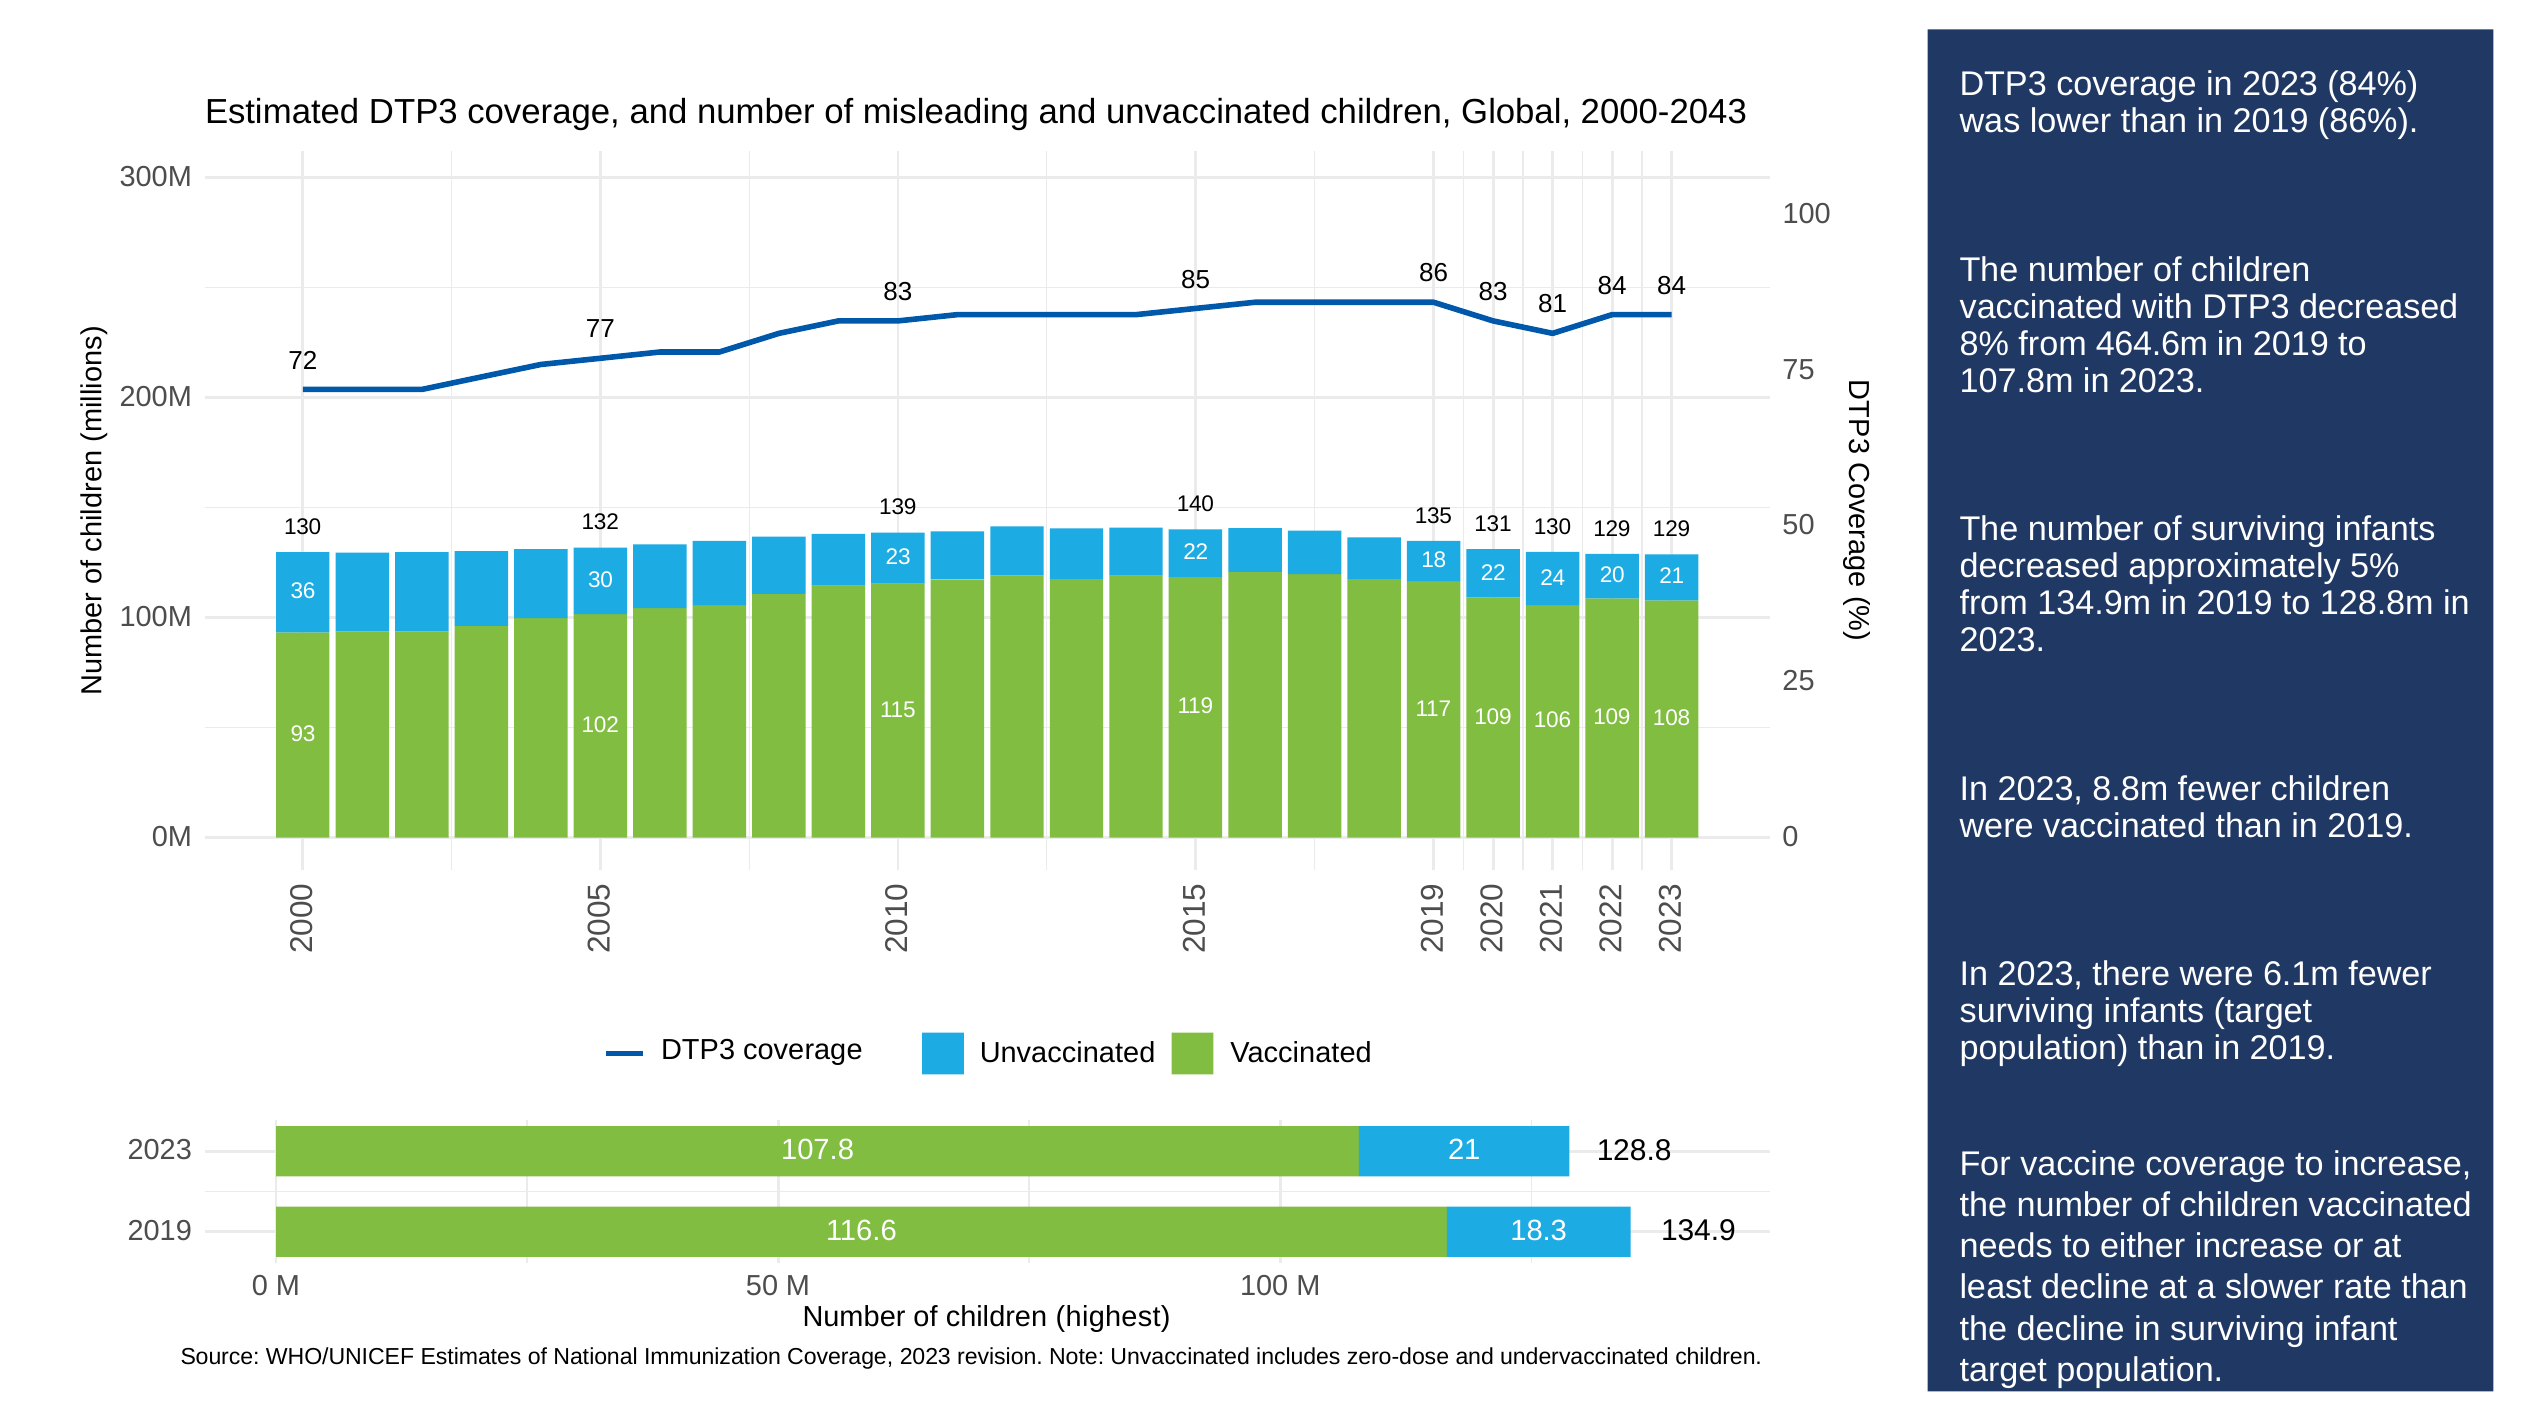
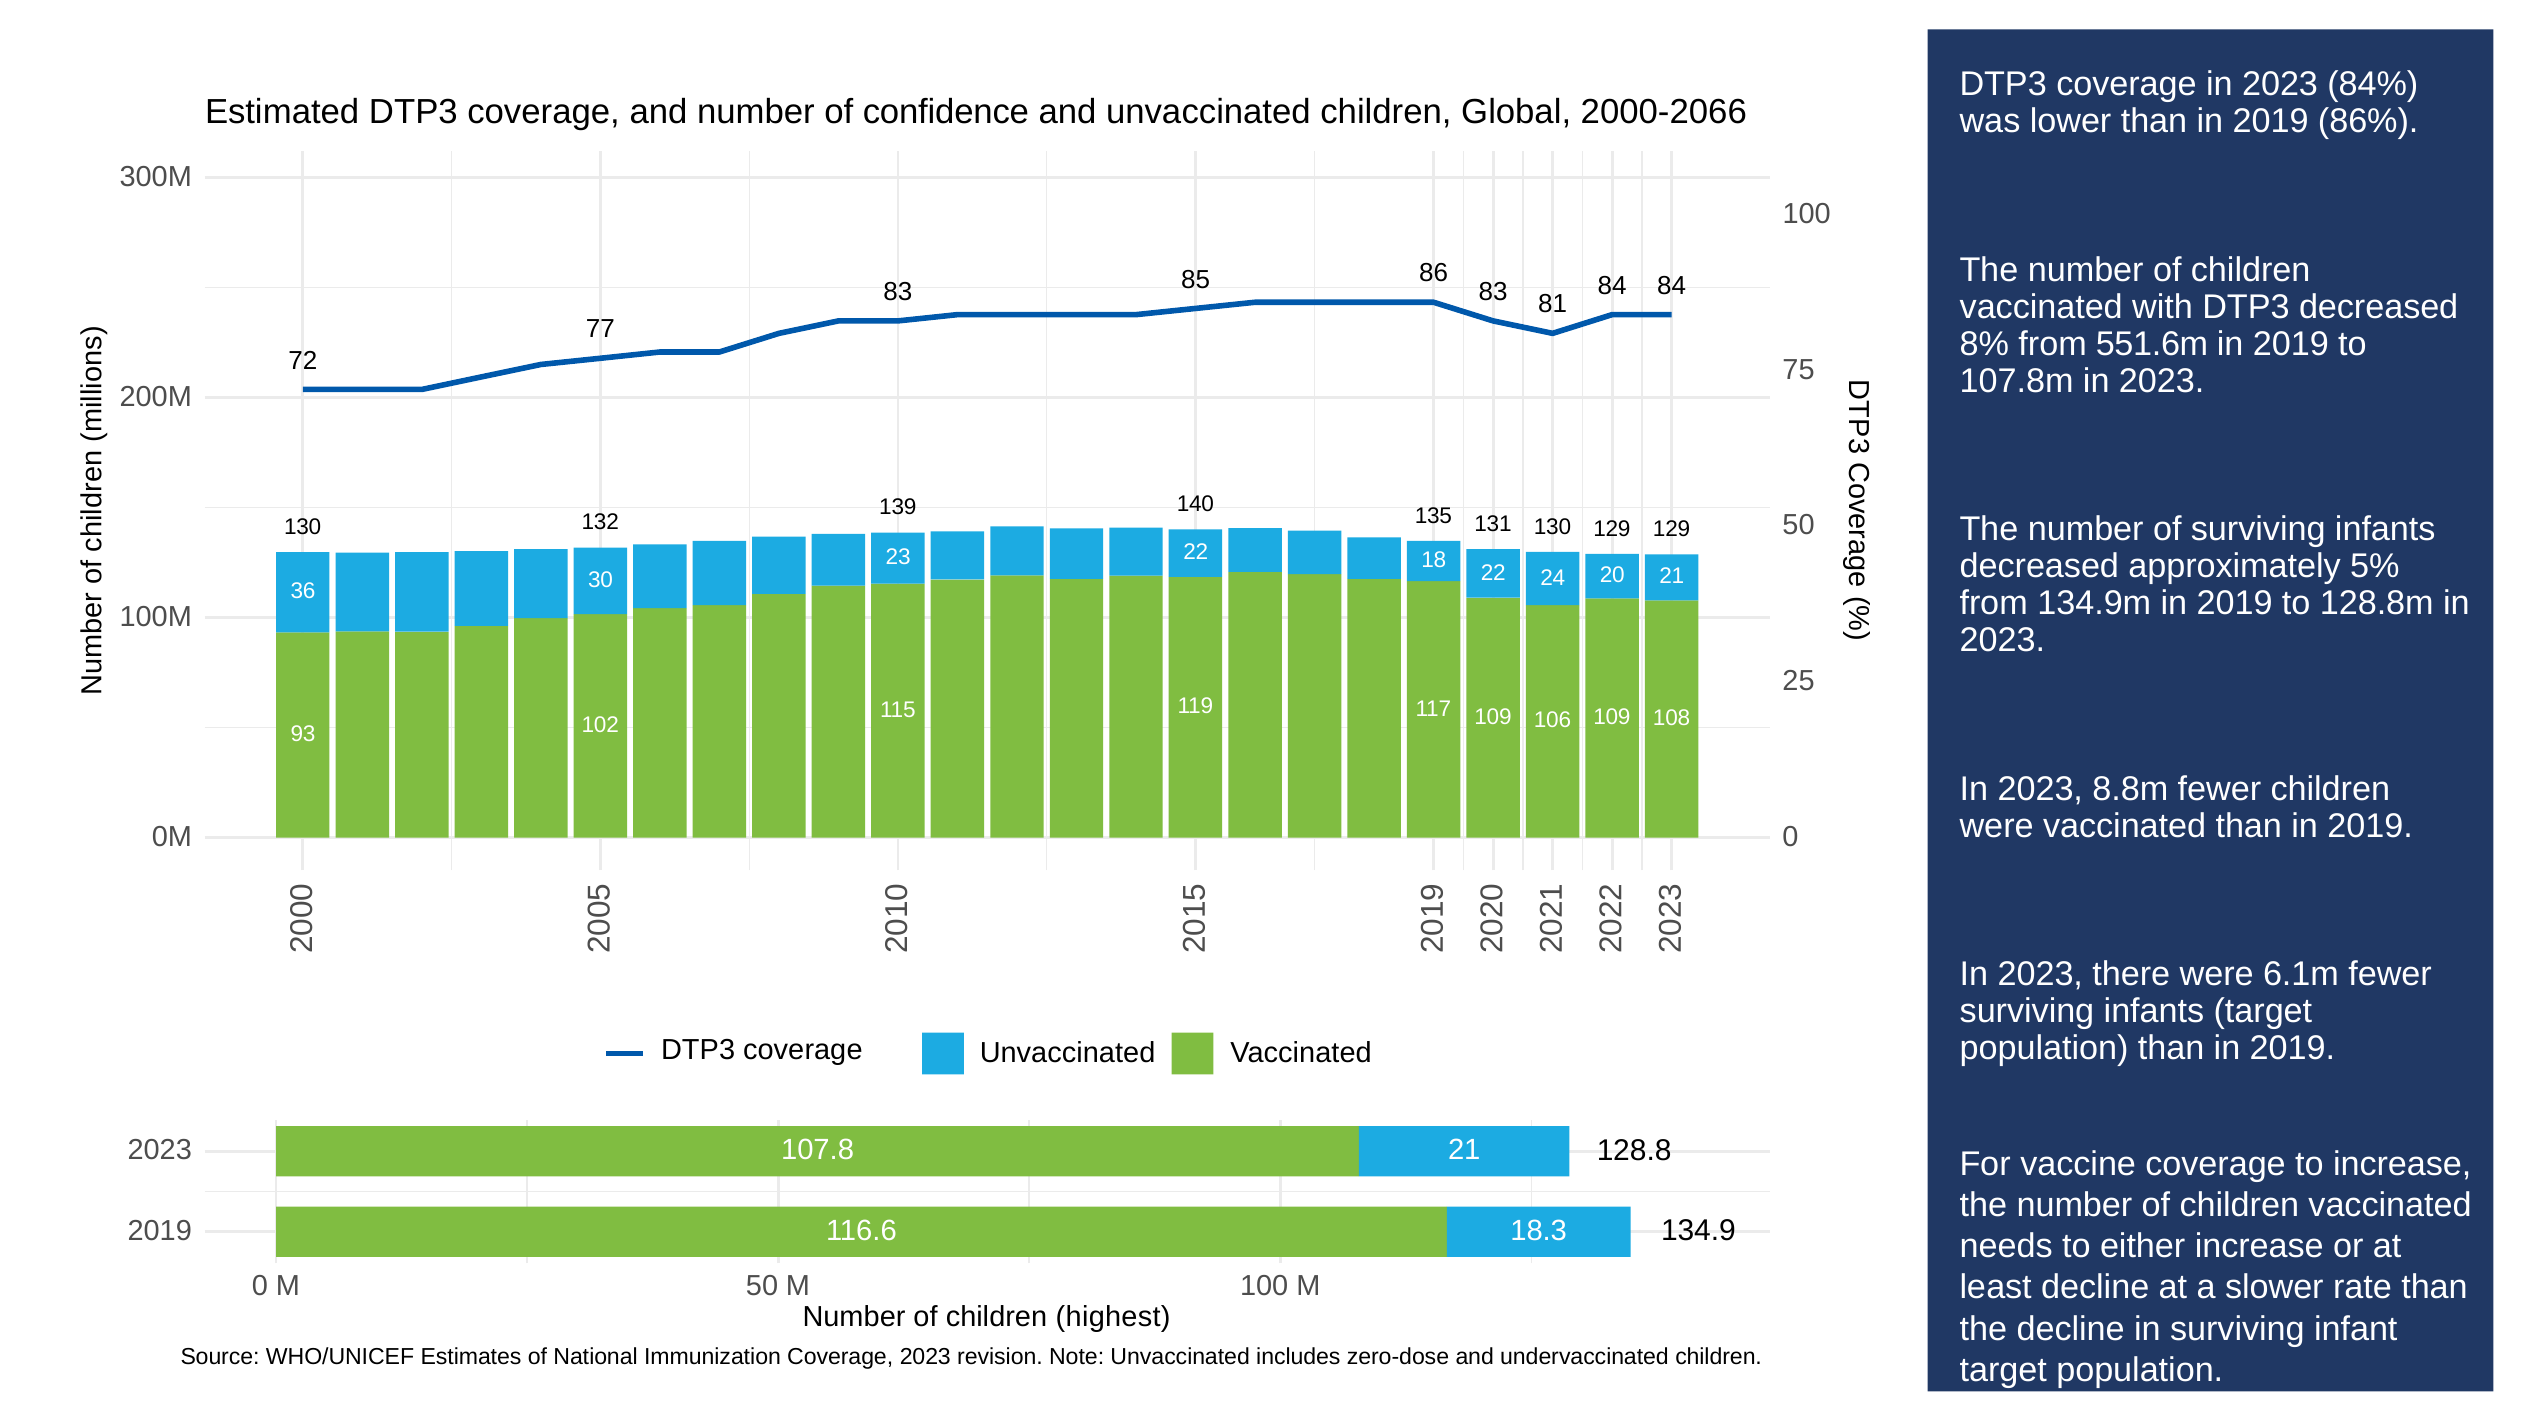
misleading: misleading -> confidence (946, 112)
2000-2043: 2000-2043 -> 2000-2066 (1664, 112)
464.6m: 464.6m -> 551.6m (2152, 344)
